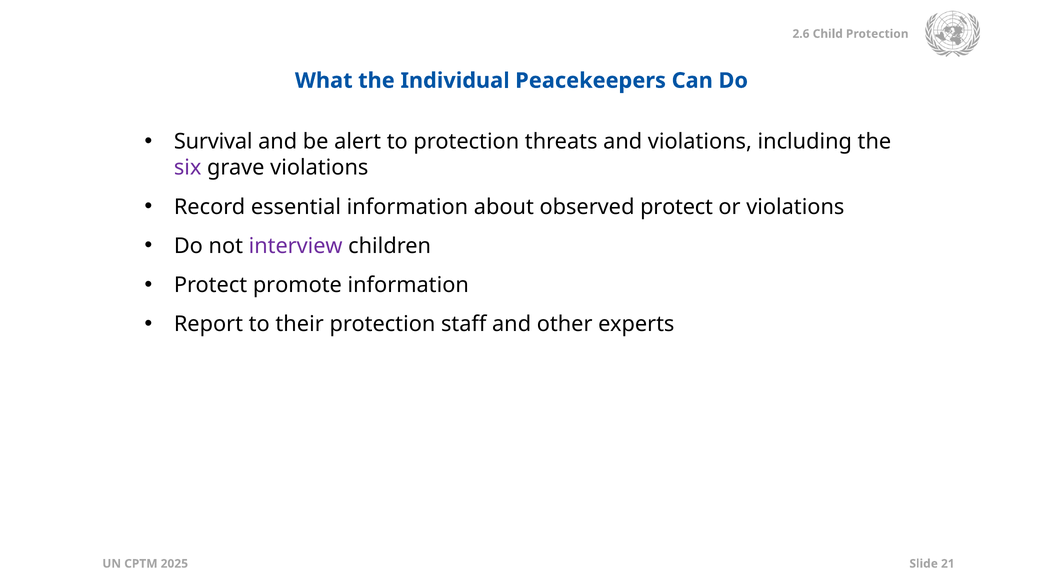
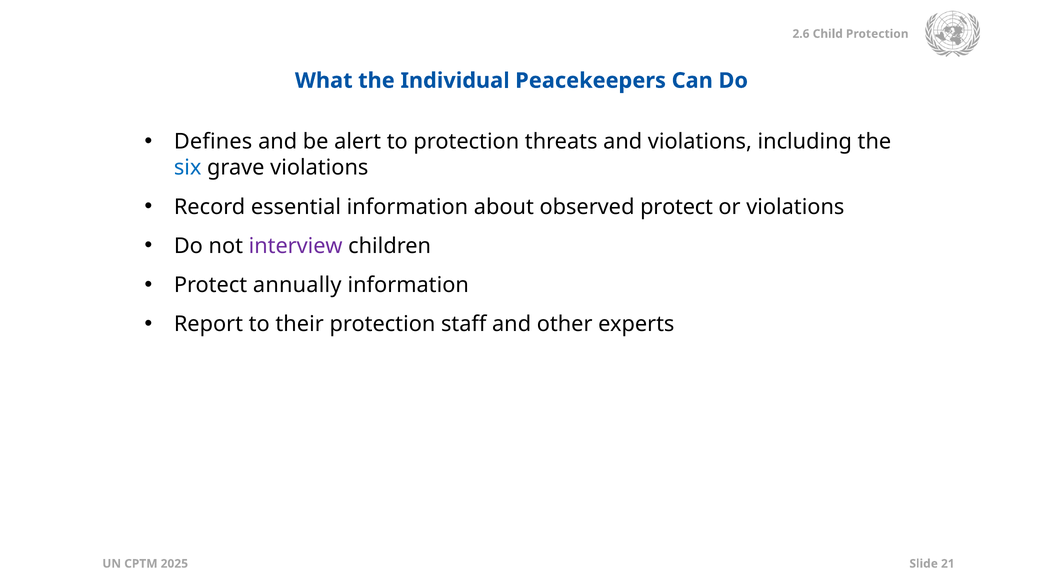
Survival: Survival -> Defines (213, 141)
six colour: purple -> blue (188, 168)
promote: promote -> annually (297, 285)
